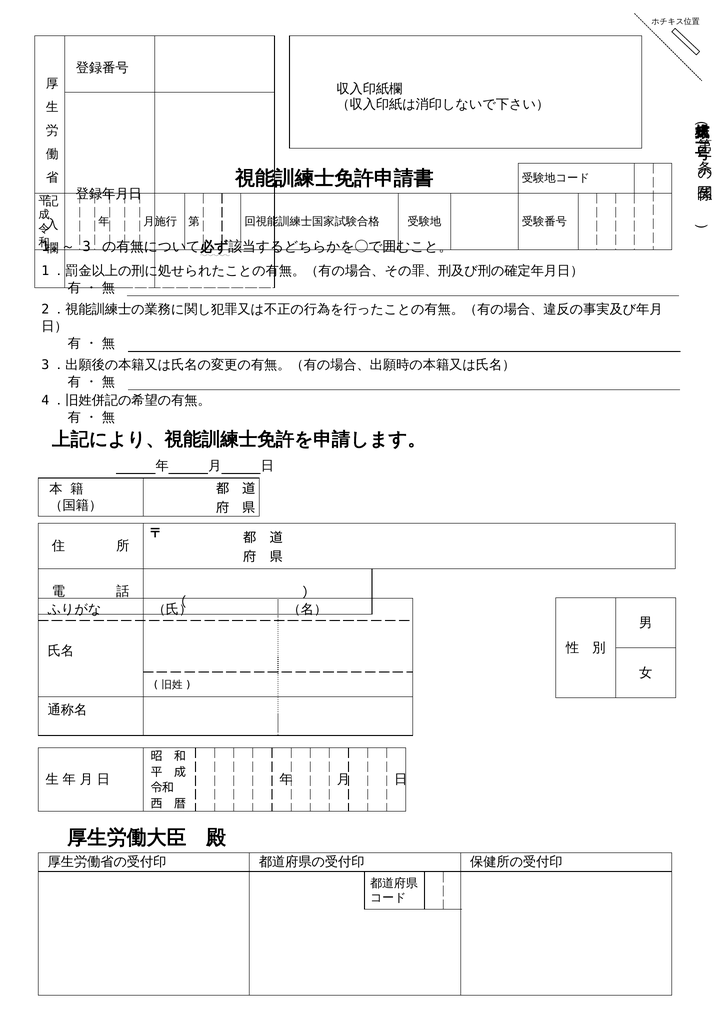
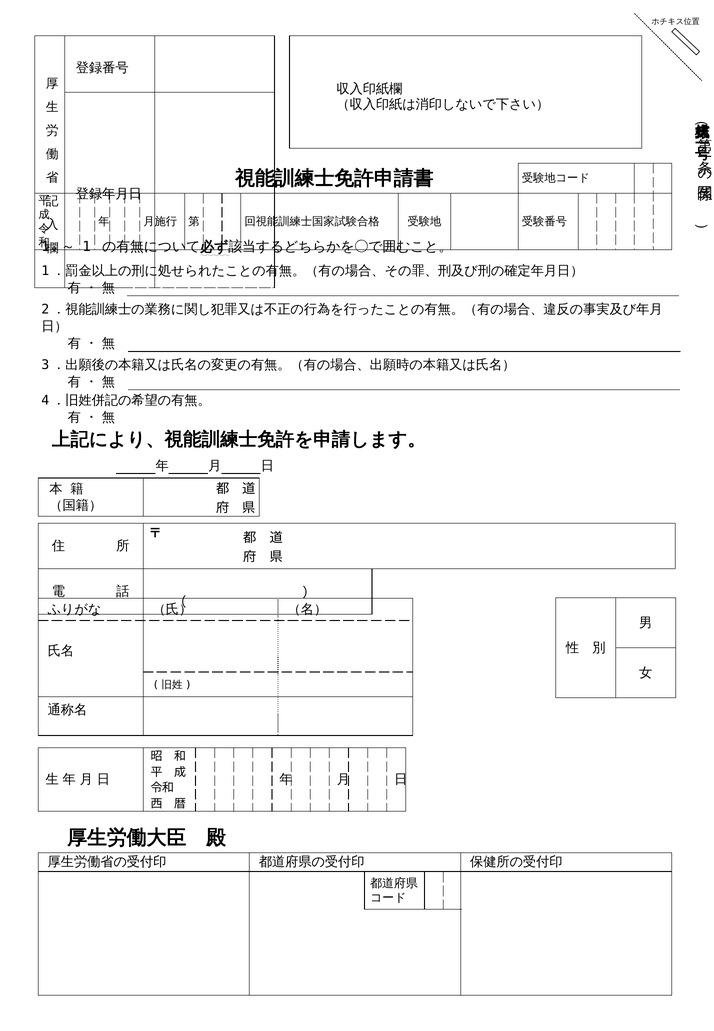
3: 3 -> 1 (87, 247)
